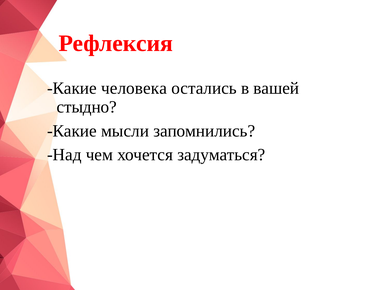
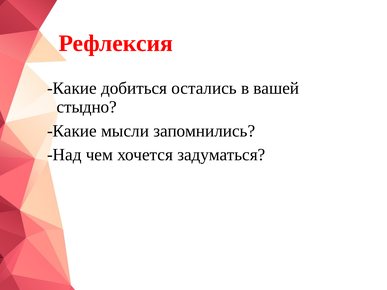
человека: человека -> добиться (134, 88)
